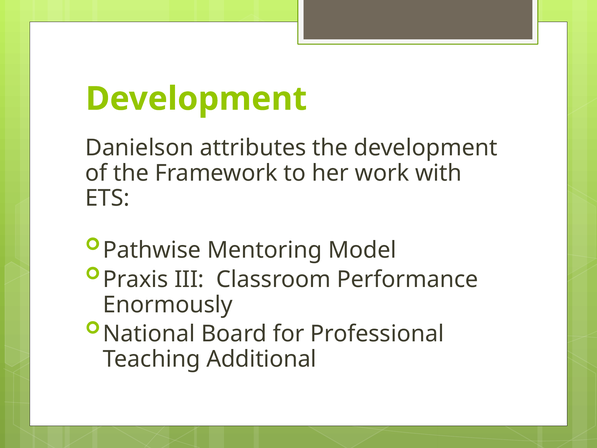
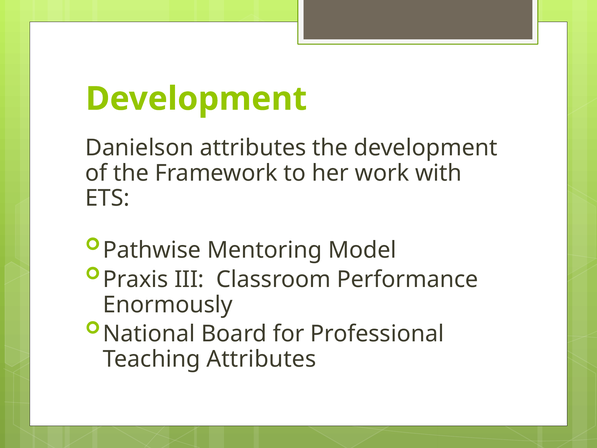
Teaching Additional: Additional -> Attributes (261, 359)
